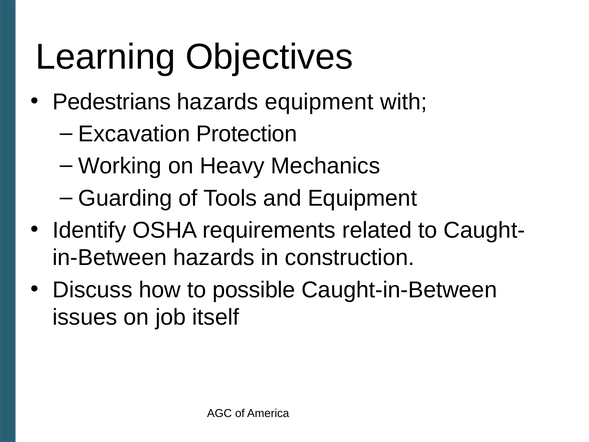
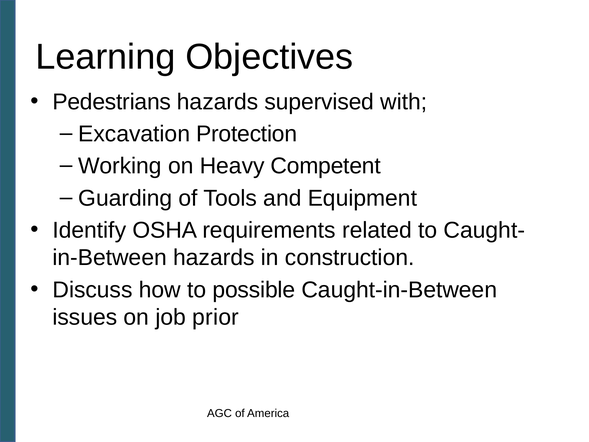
hazards equipment: equipment -> supervised (319, 102)
Mechanics: Mechanics -> Competent (326, 166)
itself: itself -> prior (216, 317)
